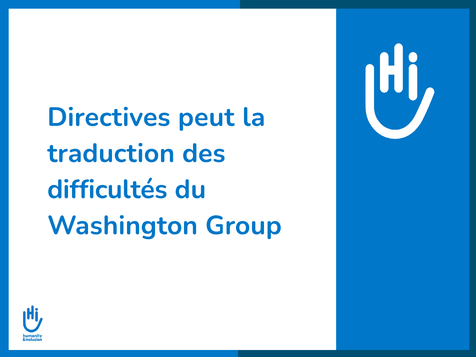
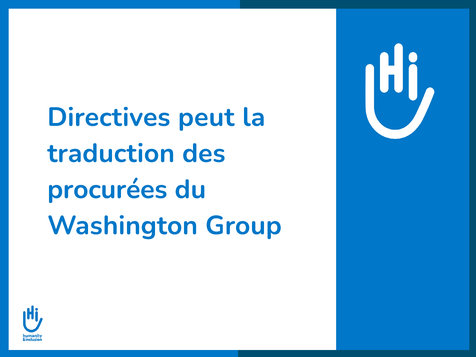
difficultés: difficultés -> procurées (107, 189)
